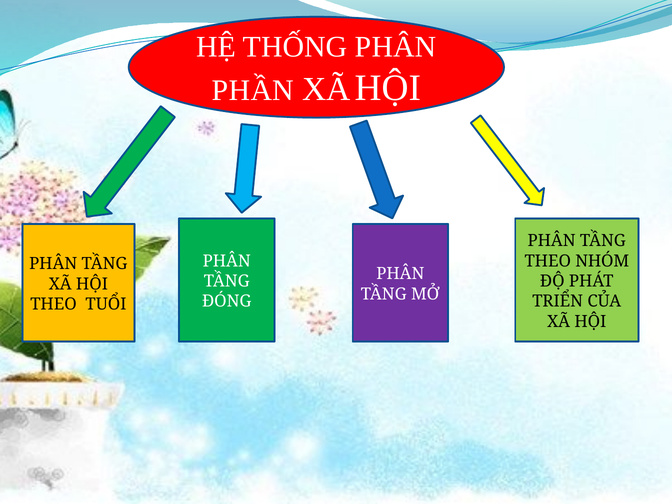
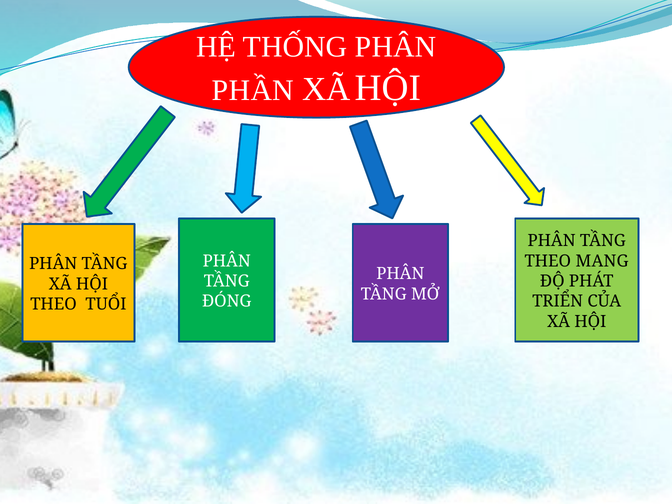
NHÓM: NHÓM -> MANG (602, 261)
